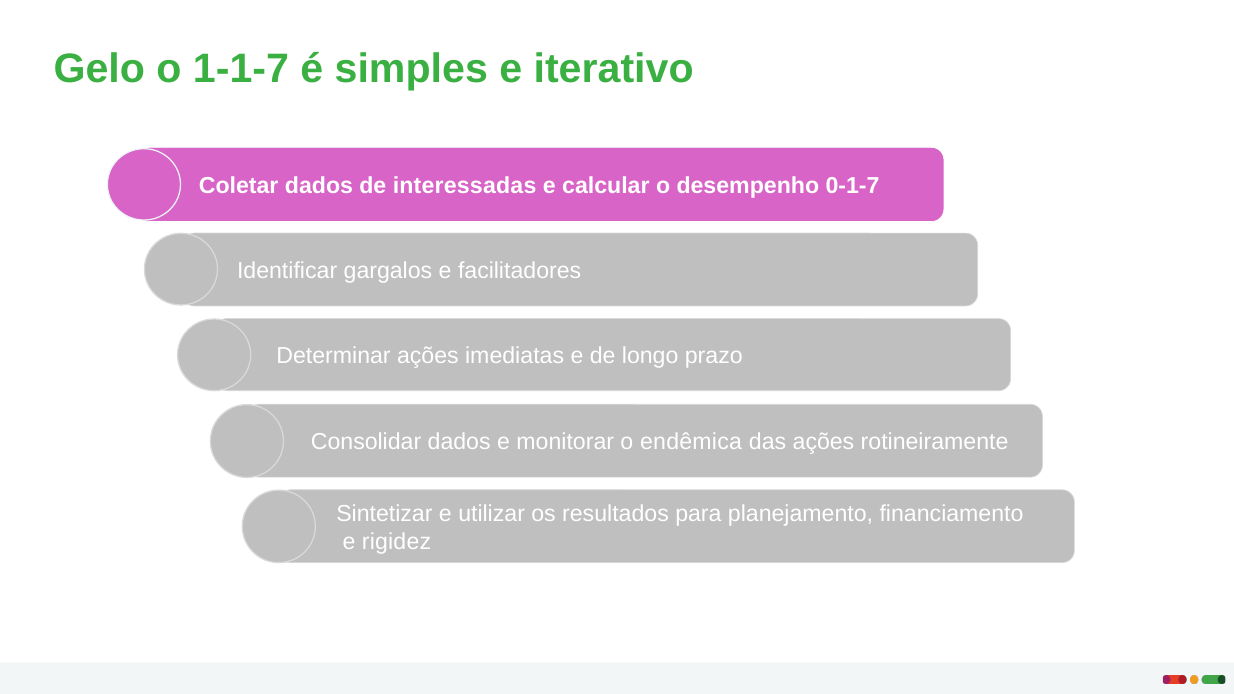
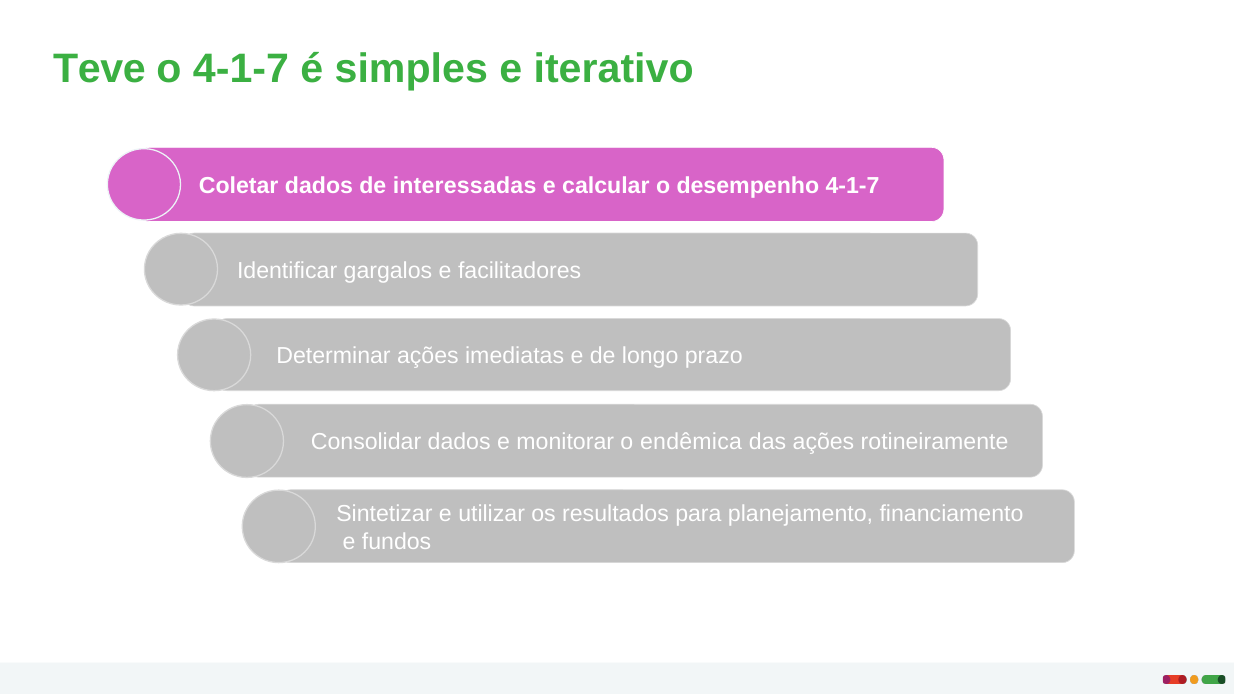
Gelo: Gelo -> Teve (99, 69)
o 1-1-7: 1-1-7 -> 4-1-7 (241, 69)
desempenho 0-1-7: 0-1-7 -> 4-1-7 (853, 186)
rigidez: rigidez -> fundos (397, 542)
